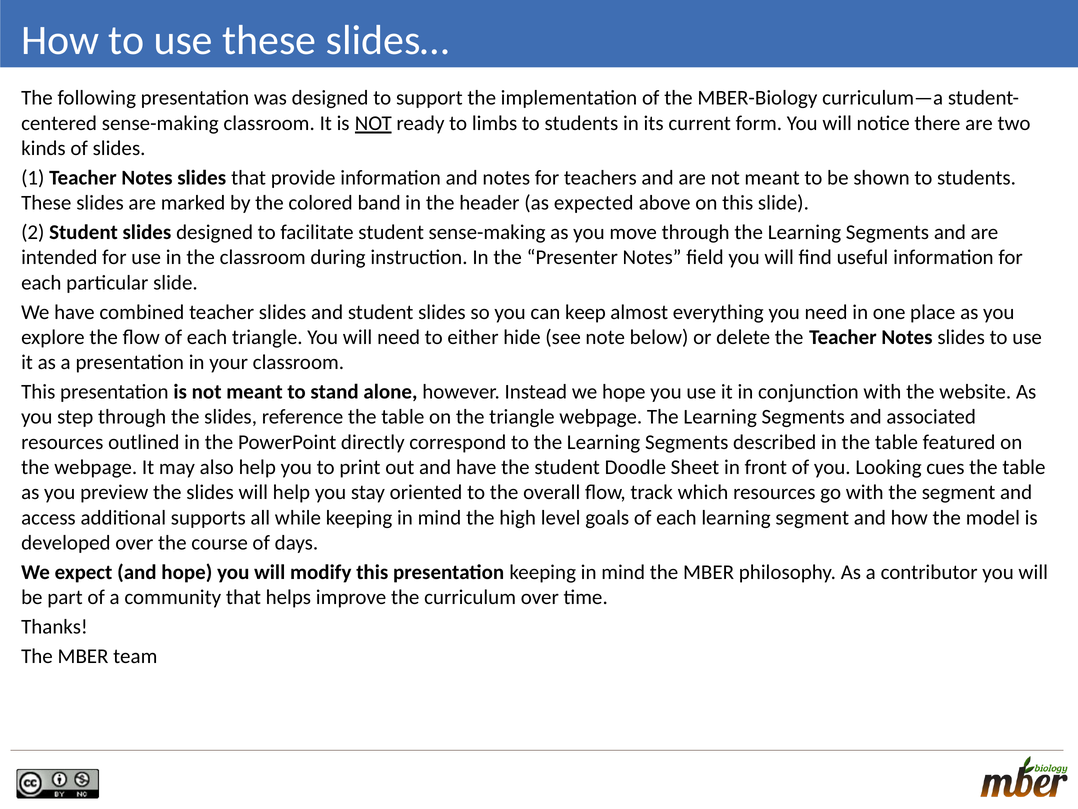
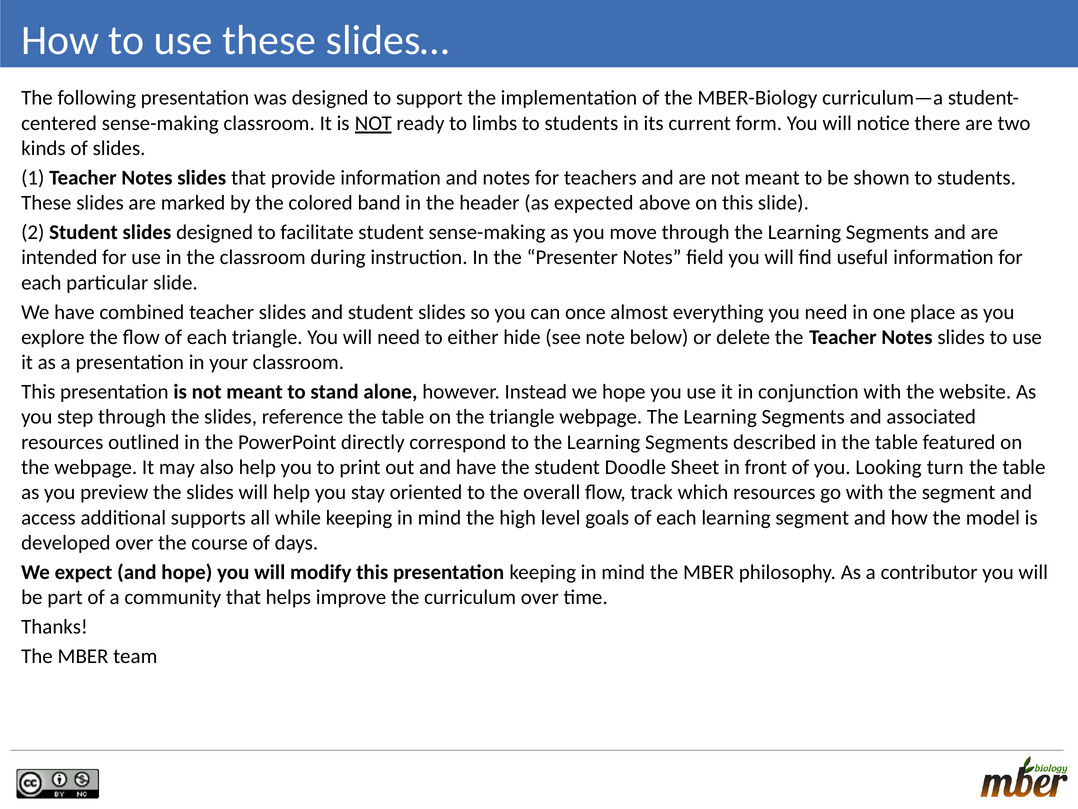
keep: keep -> once (585, 312)
cues: cues -> turn (945, 467)
